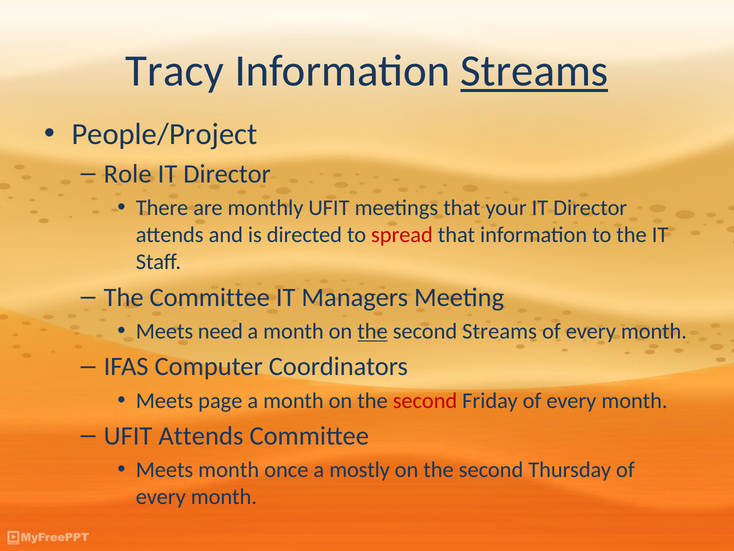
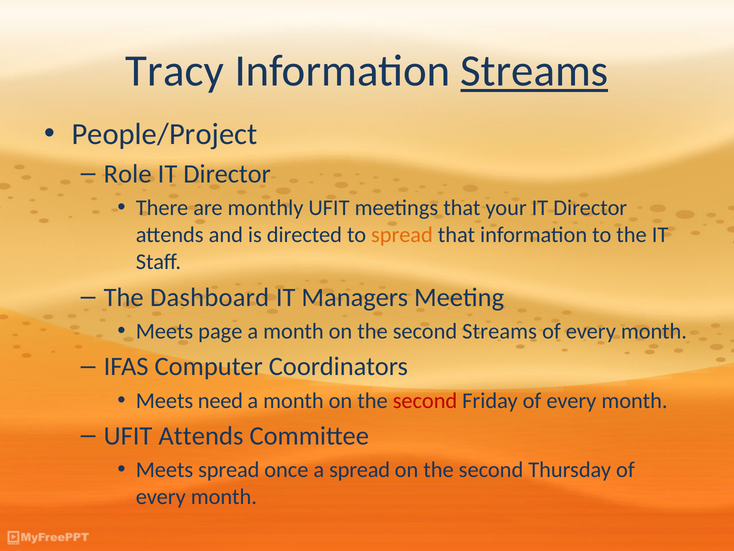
spread colour: red -> orange (402, 235)
The Committee: Committee -> Dashboard (210, 297)
need: need -> page (220, 331)
the underline: present -> none (373, 331)
page: page -> need (220, 400)
Meets month: month -> spread (229, 470)
a mostly: mostly -> spread (360, 470)
